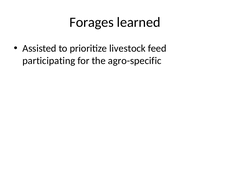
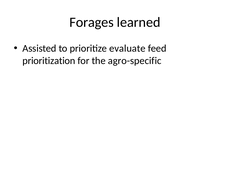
livestock: livestock -> evaluate (127, 48)
participating: participating -> prioritization (49, 61)
